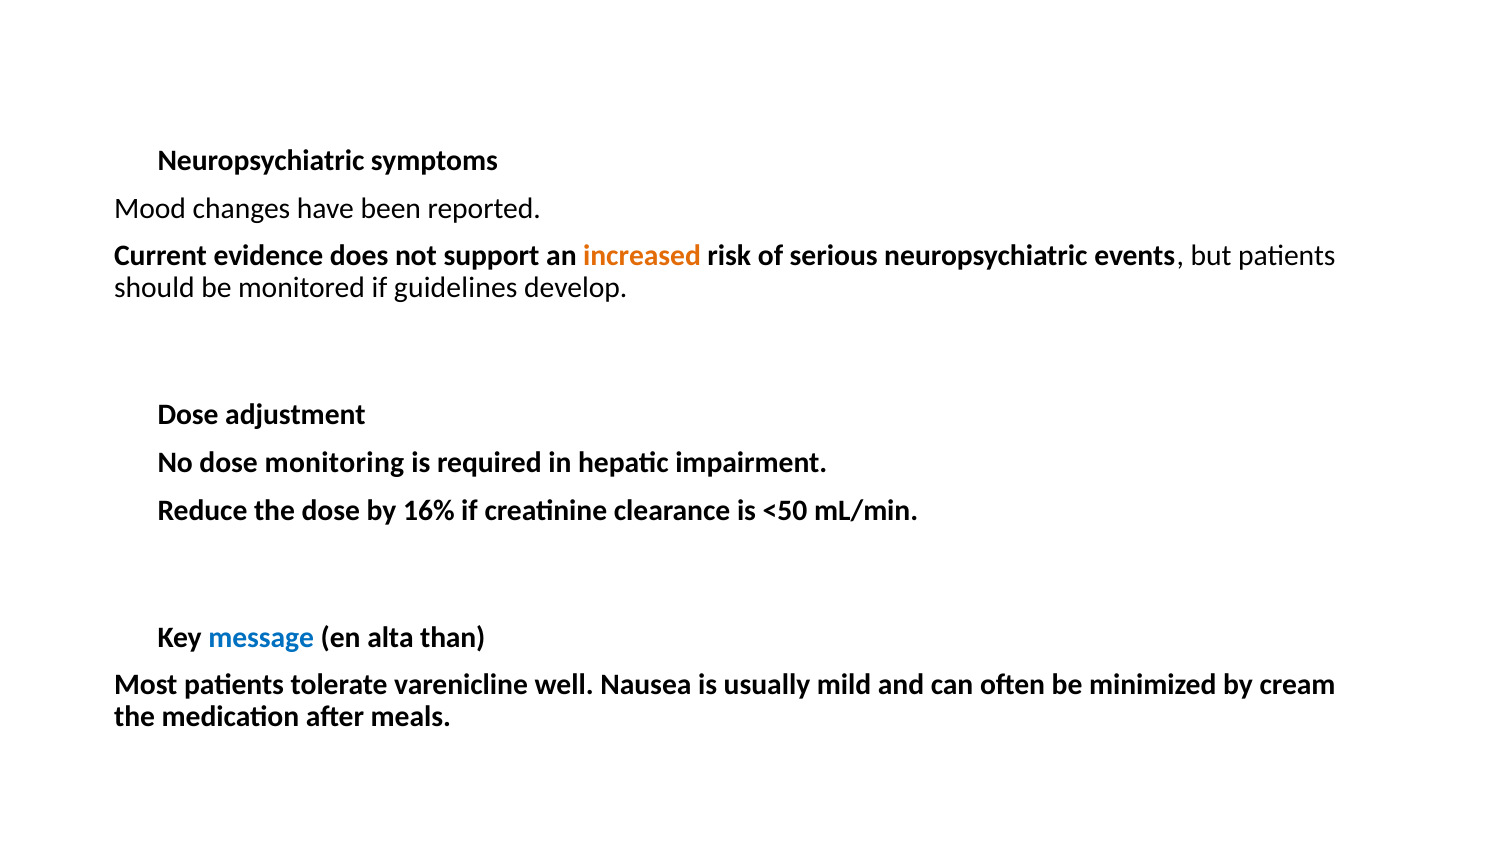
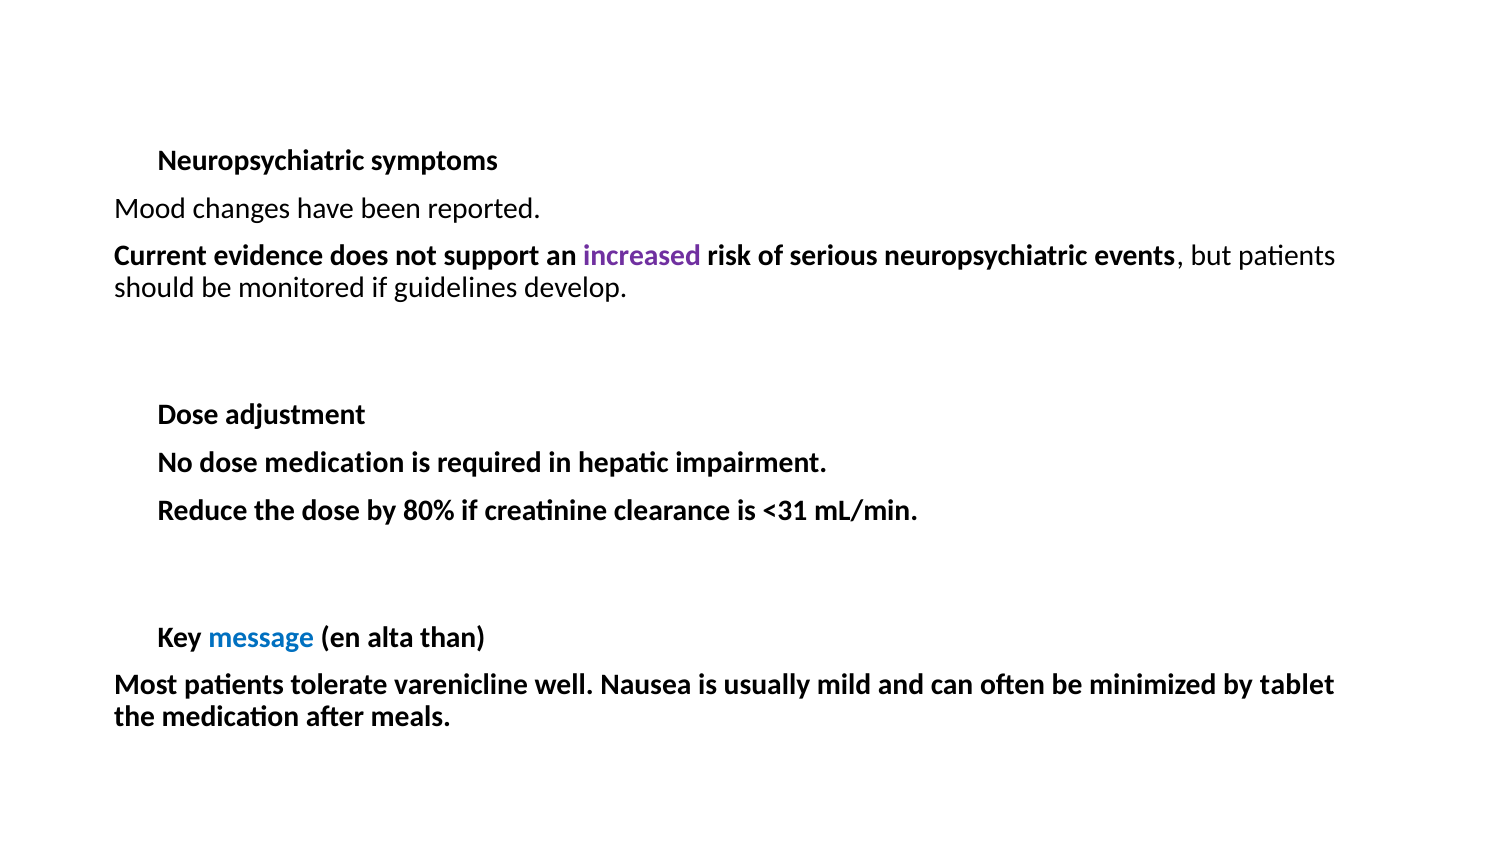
increased colour: orange -> purple (642, 256)
dose monitoring: monitoring -> medication (334, 463)
16%: 16% -> 80% (429, 510)
<50: <50 -> <31 (785, 510)
cream: cream -> tablet (1297, 685)
